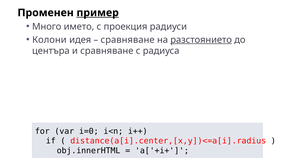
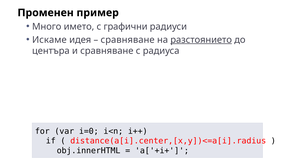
пример underline: present -> none (98, 13)
проекция: проекция -> графични (126, 27)
Колони: Колони -> Искаме (49, 40)
